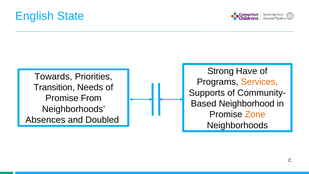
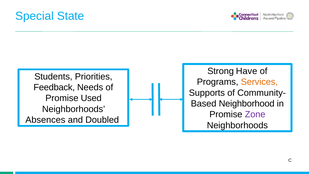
English: English -> Special (35, 16)
Towards: Towards -> Students (53, 77)
Transition: Transition -> Feedback (54, 87)
From: From -> Used (91, 98)
Zone colour: orange -> purple (255, 114)
